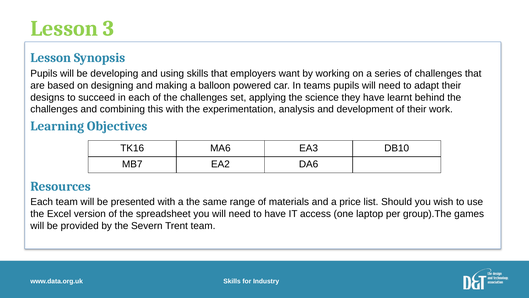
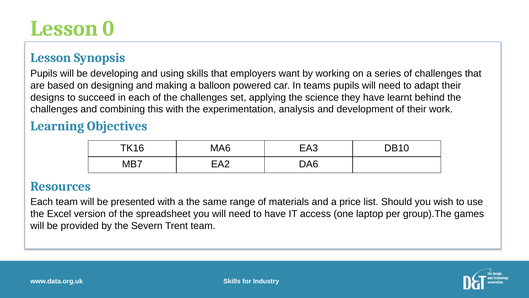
3: 3 -> 0 (108, 29)
